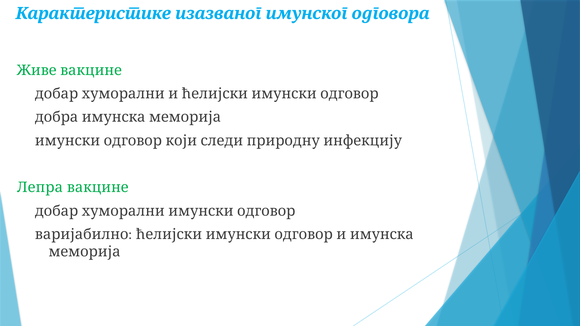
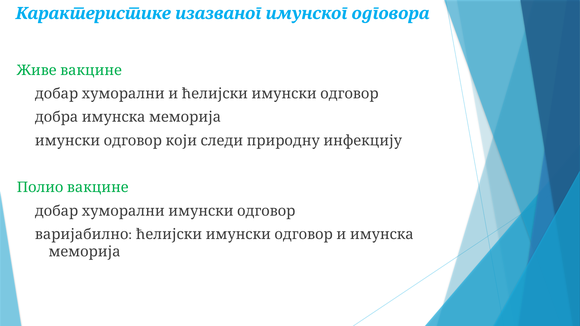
Лепра: Лепра -> Полио (40, 188)
